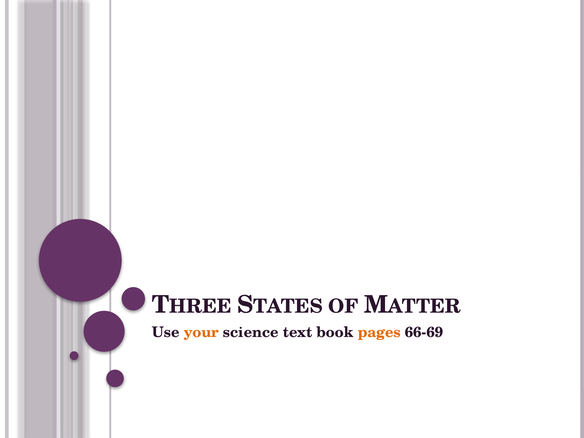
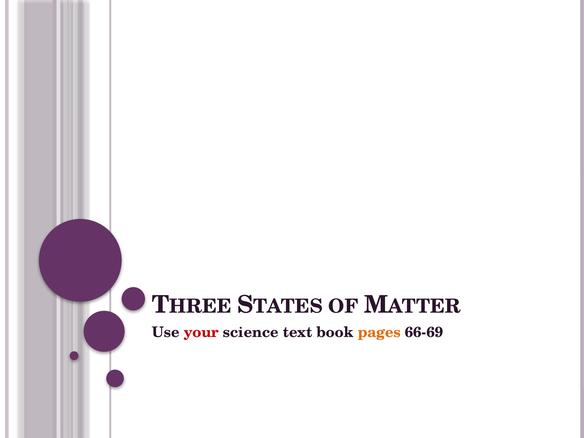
your colour: orange -> red (201, 332)
